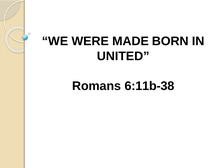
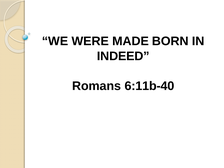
UNITED: UNITED -> INDEED (123, 56)
6:11b-38: 6:11b-38 -> 6:11b-40 (149, 86)
